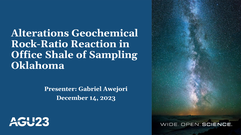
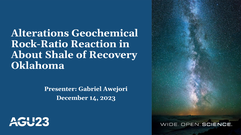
Office: Office -> About (27, 55)
Sampling: Sampling -> Recovery (113, 55)
